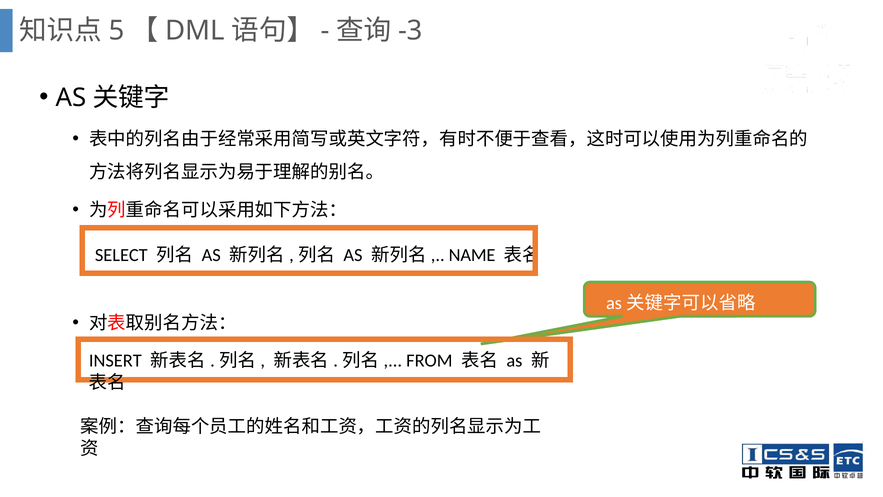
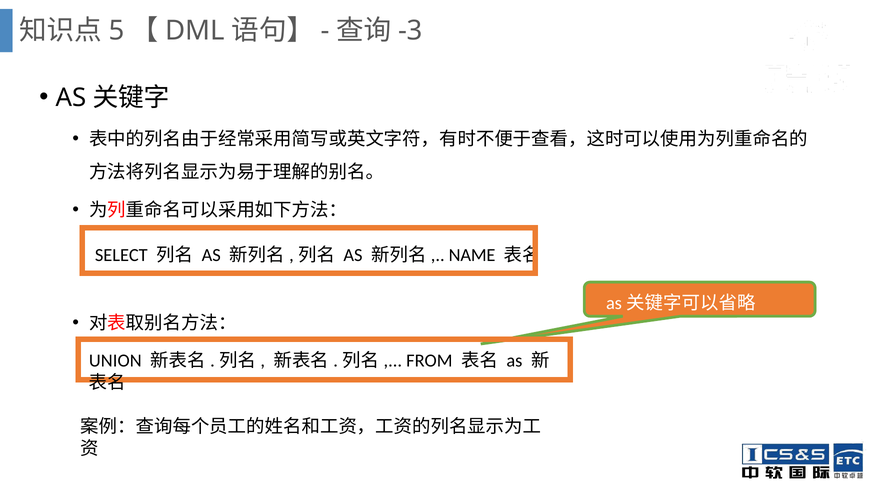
INSERT: INSERT -> UNION (115, 361)
